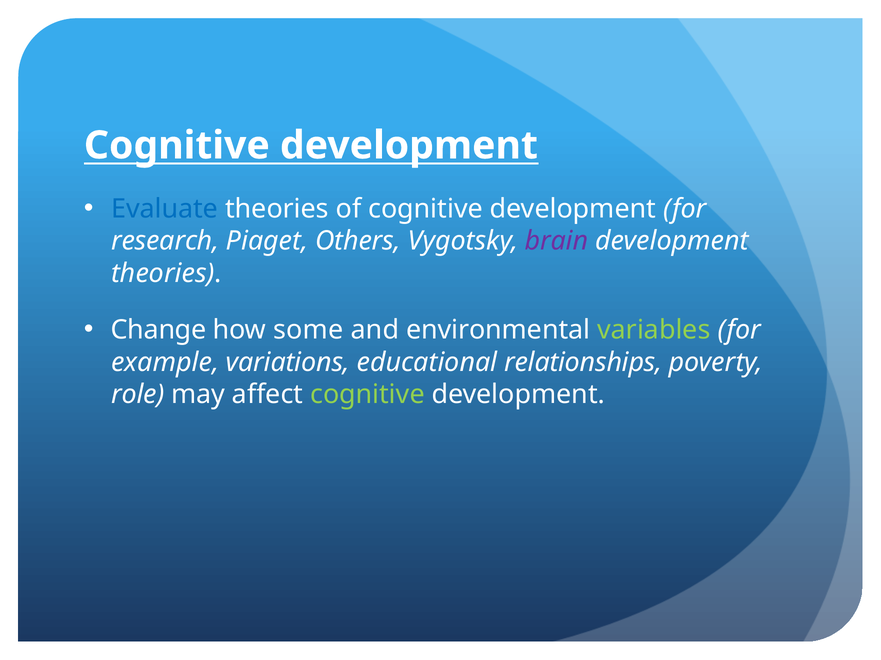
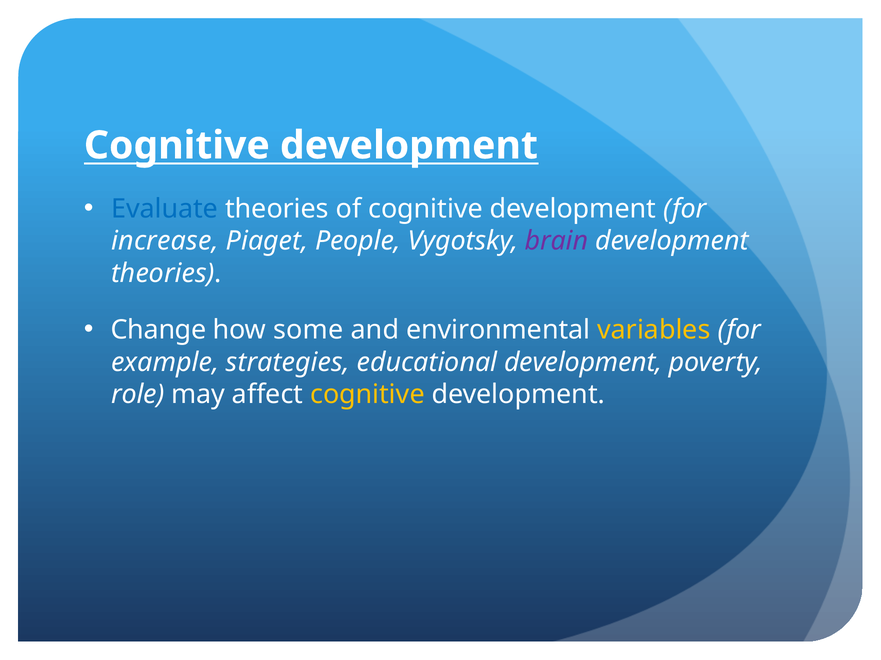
research: research -> increase (165, 241)
Others: Others -> People (358, 241)
variables colour: light green -> yellow (654, 330)
variations: variations -> strategies (288, 363)
educational relationships: relationships -> development (583, 363)
cognitive colour: light green -> yellow (367, 395)
